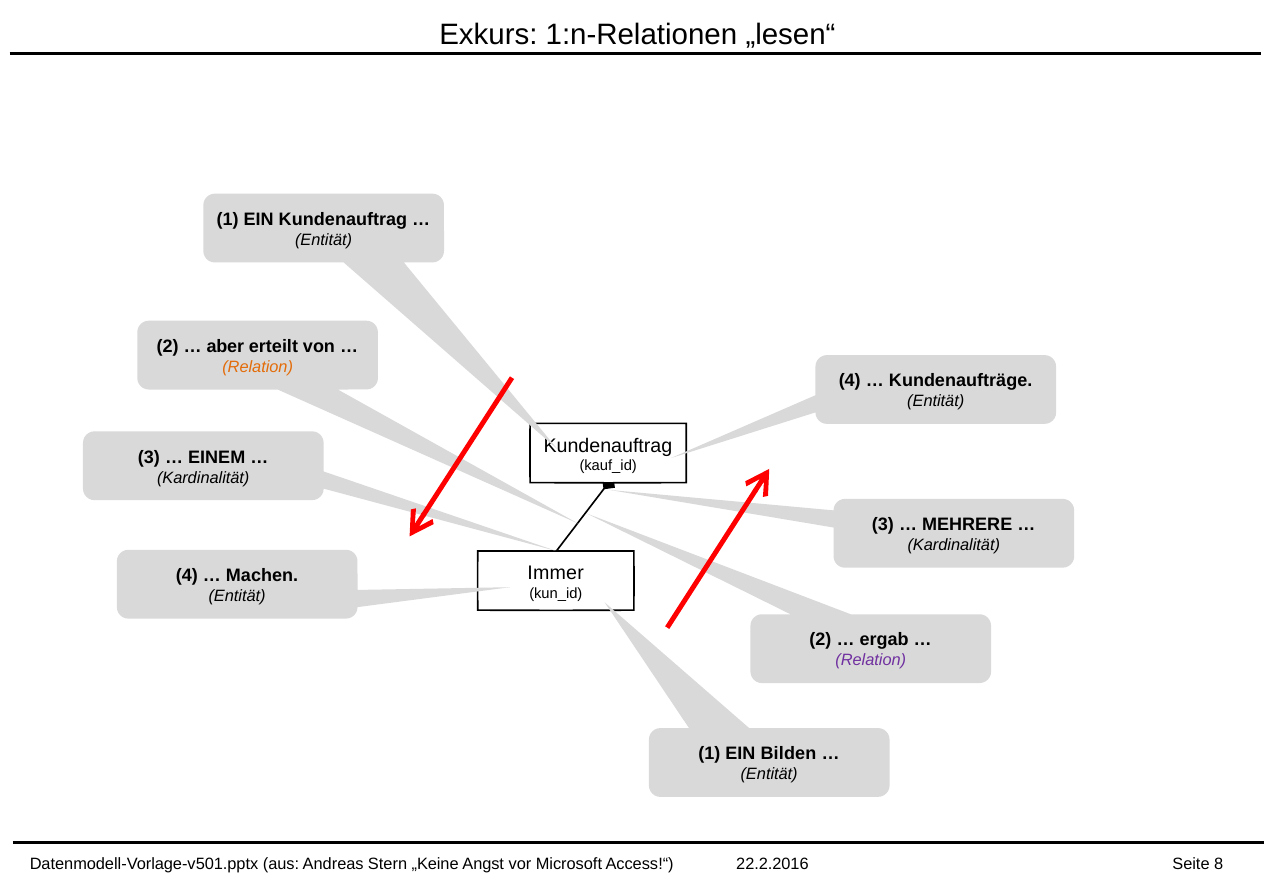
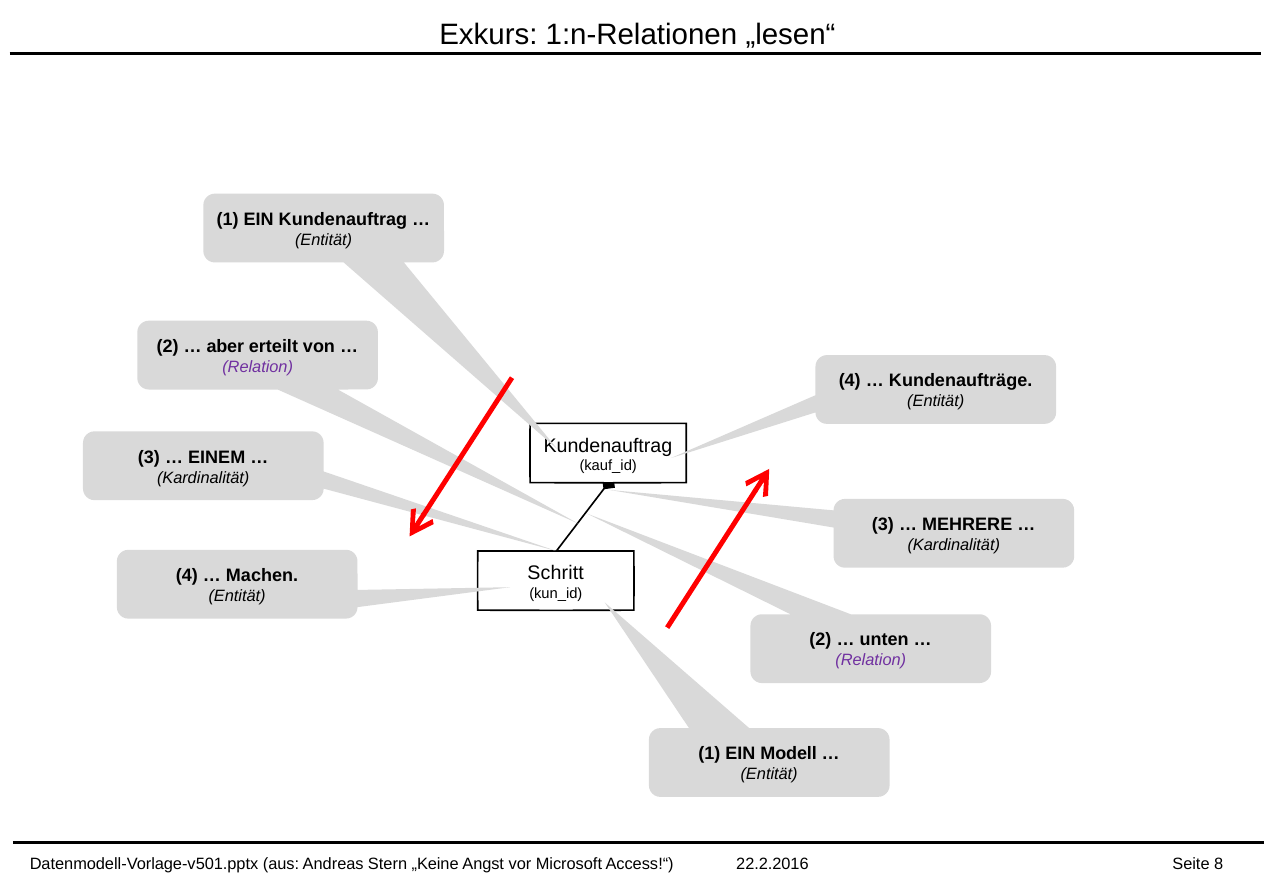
Relation colour: orange -> purple (258, 367)
Immer: Immer -> Schritt (556, 574)
ergab: ergab -> unten (884, 641)
Bilden: Bilden -> Modell (789, 755)
